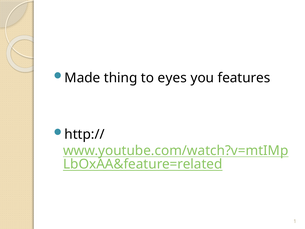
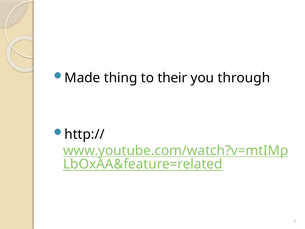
eyes: eyes -> their (172, 78)
features: features -> through (244, 78)
